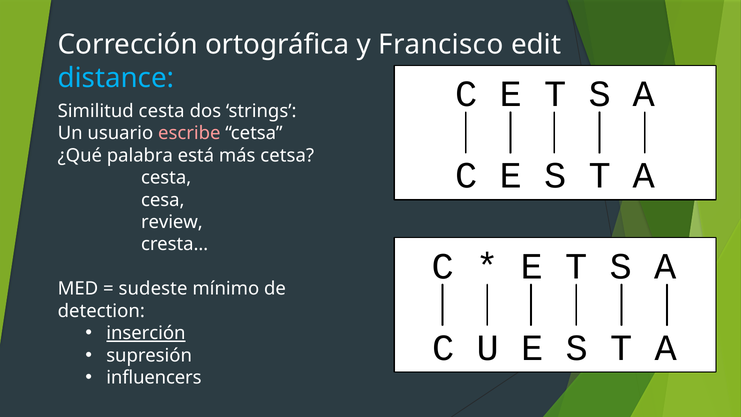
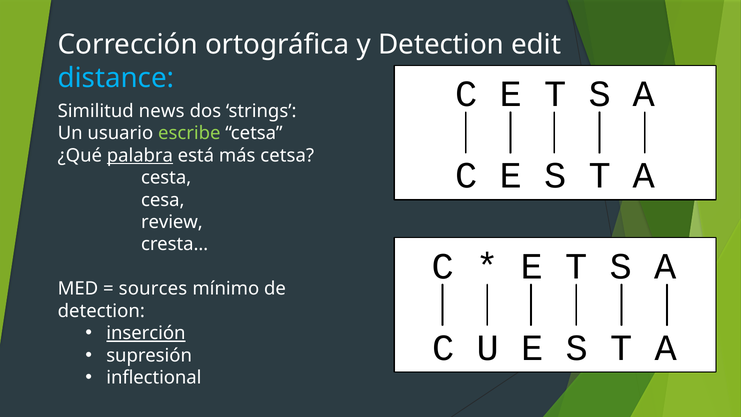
y Francisco: Francisco -> Detection (441, 45)
Similitud cesta: cesta -> news (162, 111)
escribe colour: pink -> light green (189, 133)
palabra underline: none -> present (140, 155)
sudeste: sudeste -> sources (153, 289)
influencers: influencers -> inflectional (154, 378)
